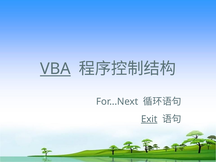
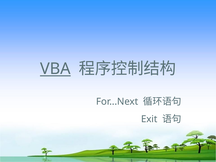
Exit underline: present -> none (149, 119)
